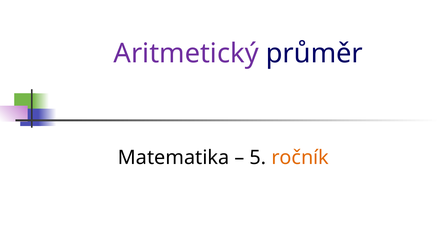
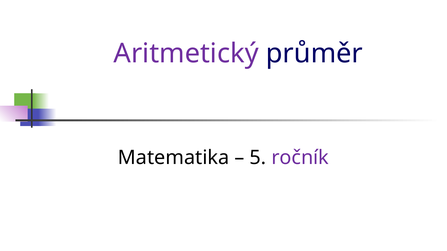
ročník colour: orange -> purple (300, 158)
